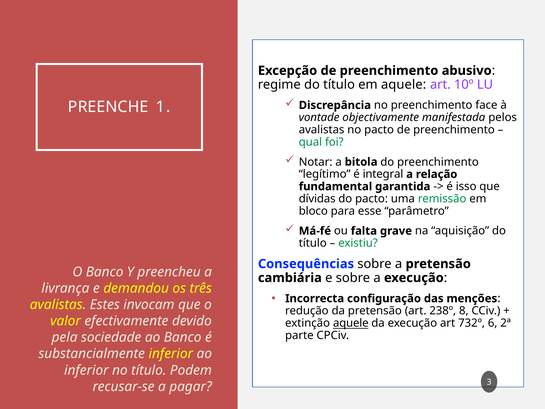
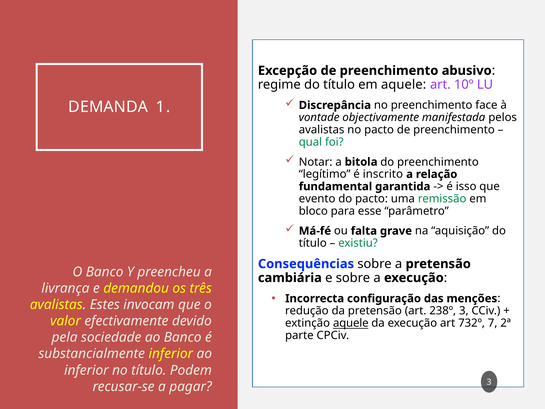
PREENCHE: PREENCHE -> DEMANDA (108, 107)
integral: integral -> inscrito (383, 174)
dívidas: dívidas -> evento (317, 199)
238º 8: 8 -> 3 (464, 311)
6: 6 -> 7 (493, 323)
